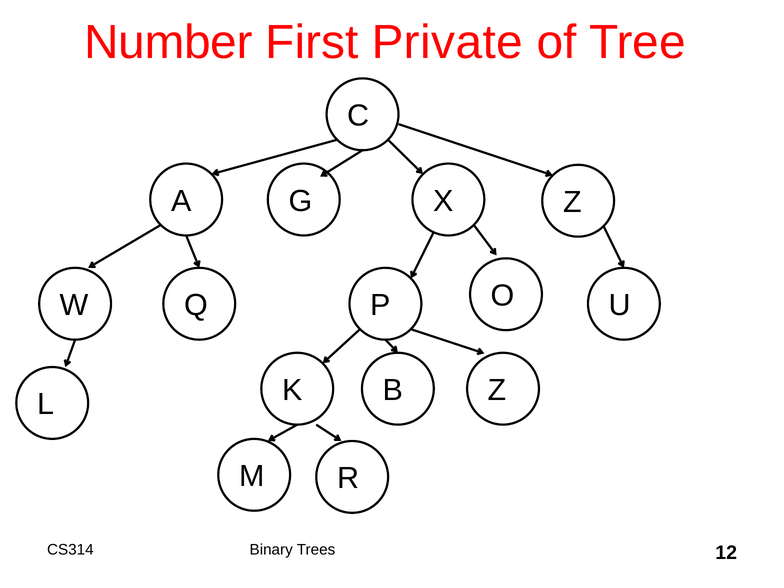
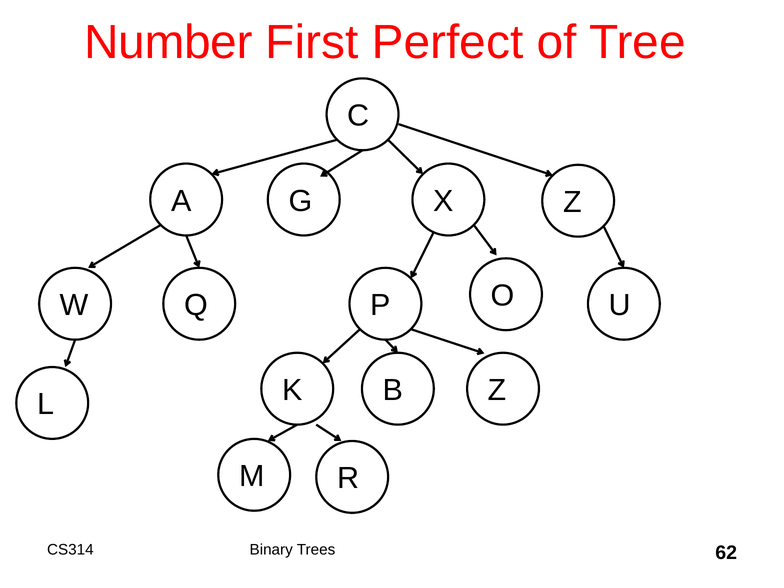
Private: Private -> Perfect (448, 42)
12: 12 -> 62 (726, 553)
